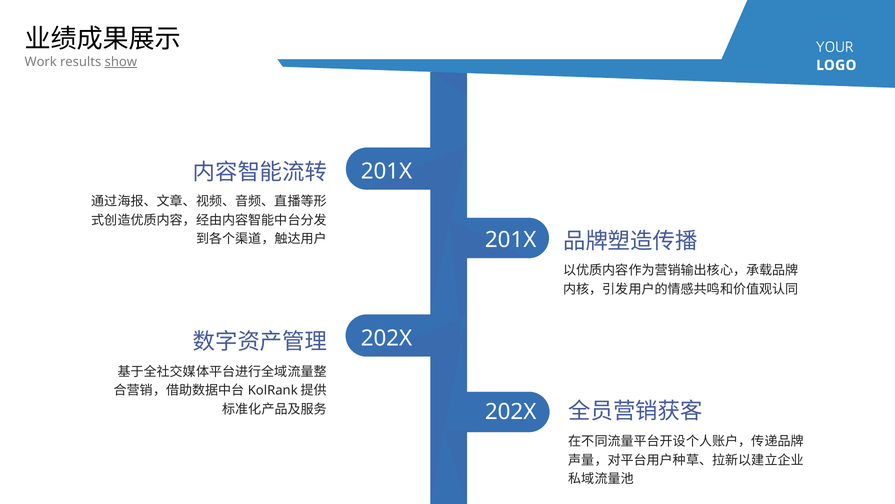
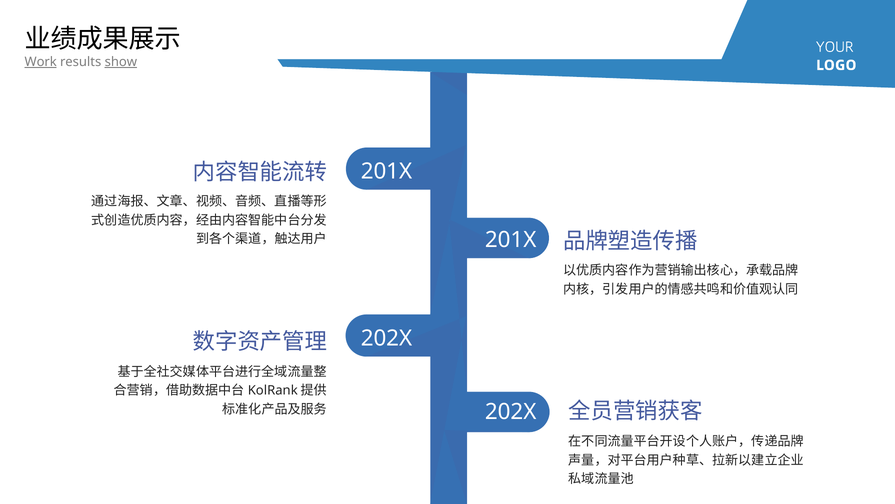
Work underline: none -> present (41, 62)
